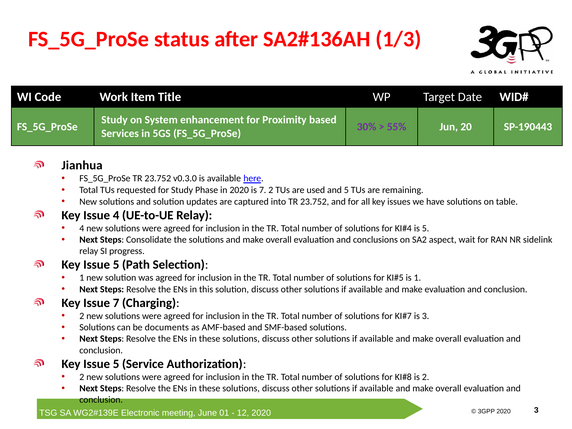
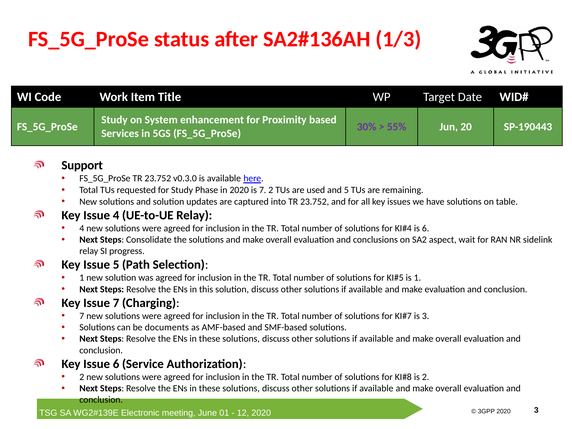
Jianhua: Jianhua -> Support (82, 165)
is 5: 5 -> 6 (426, 228)
2: 2 -> 7 (82, 316)
5: 5 -> 6 (116, 364)
